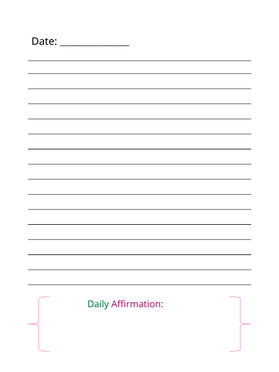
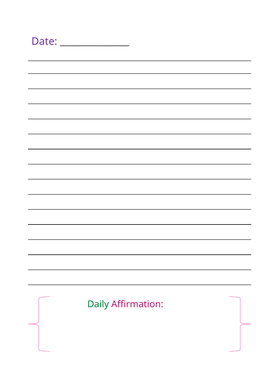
Date colour: black -> purple (44, 42)
